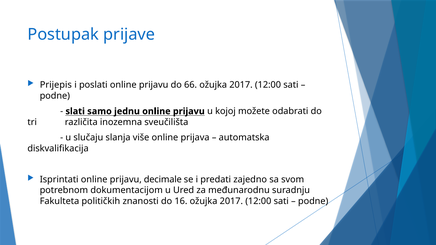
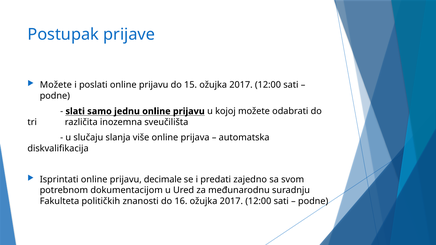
Prijepis: Prijepis -> Možete (56, 85)
66: 66 -> 15 (191, 85)
